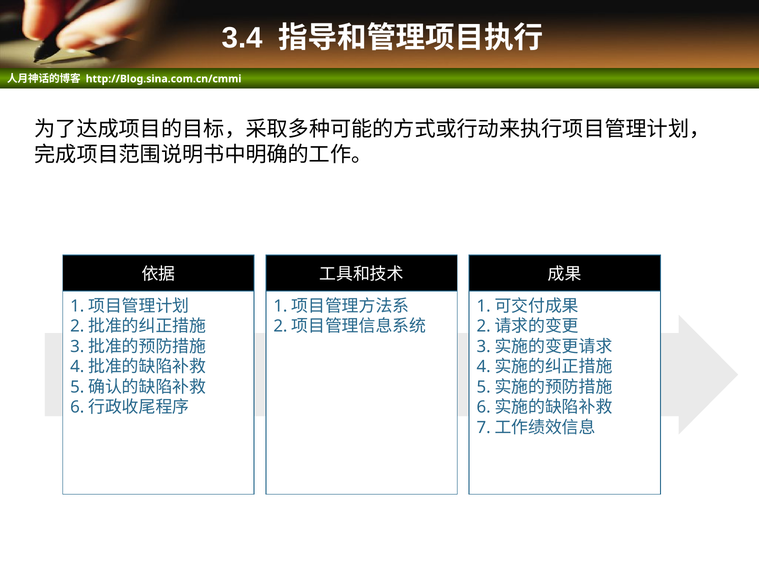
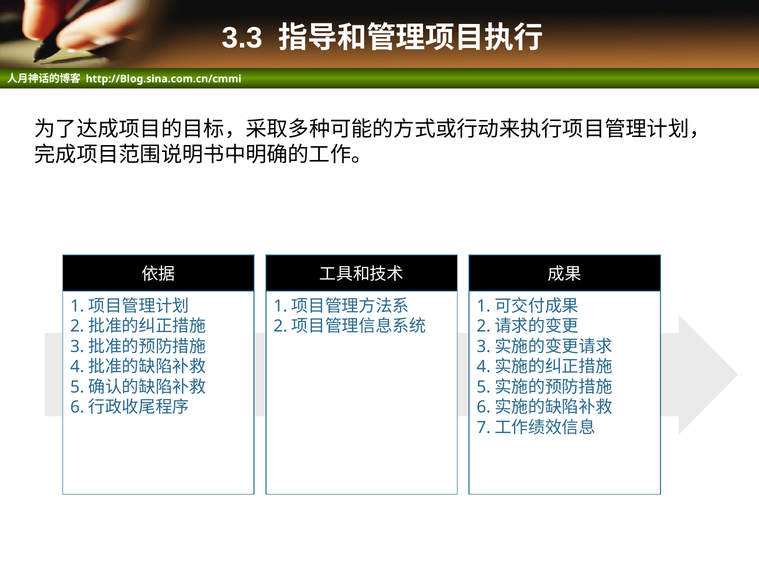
3.4: 3.4 -> 3.3 (242, 38)
